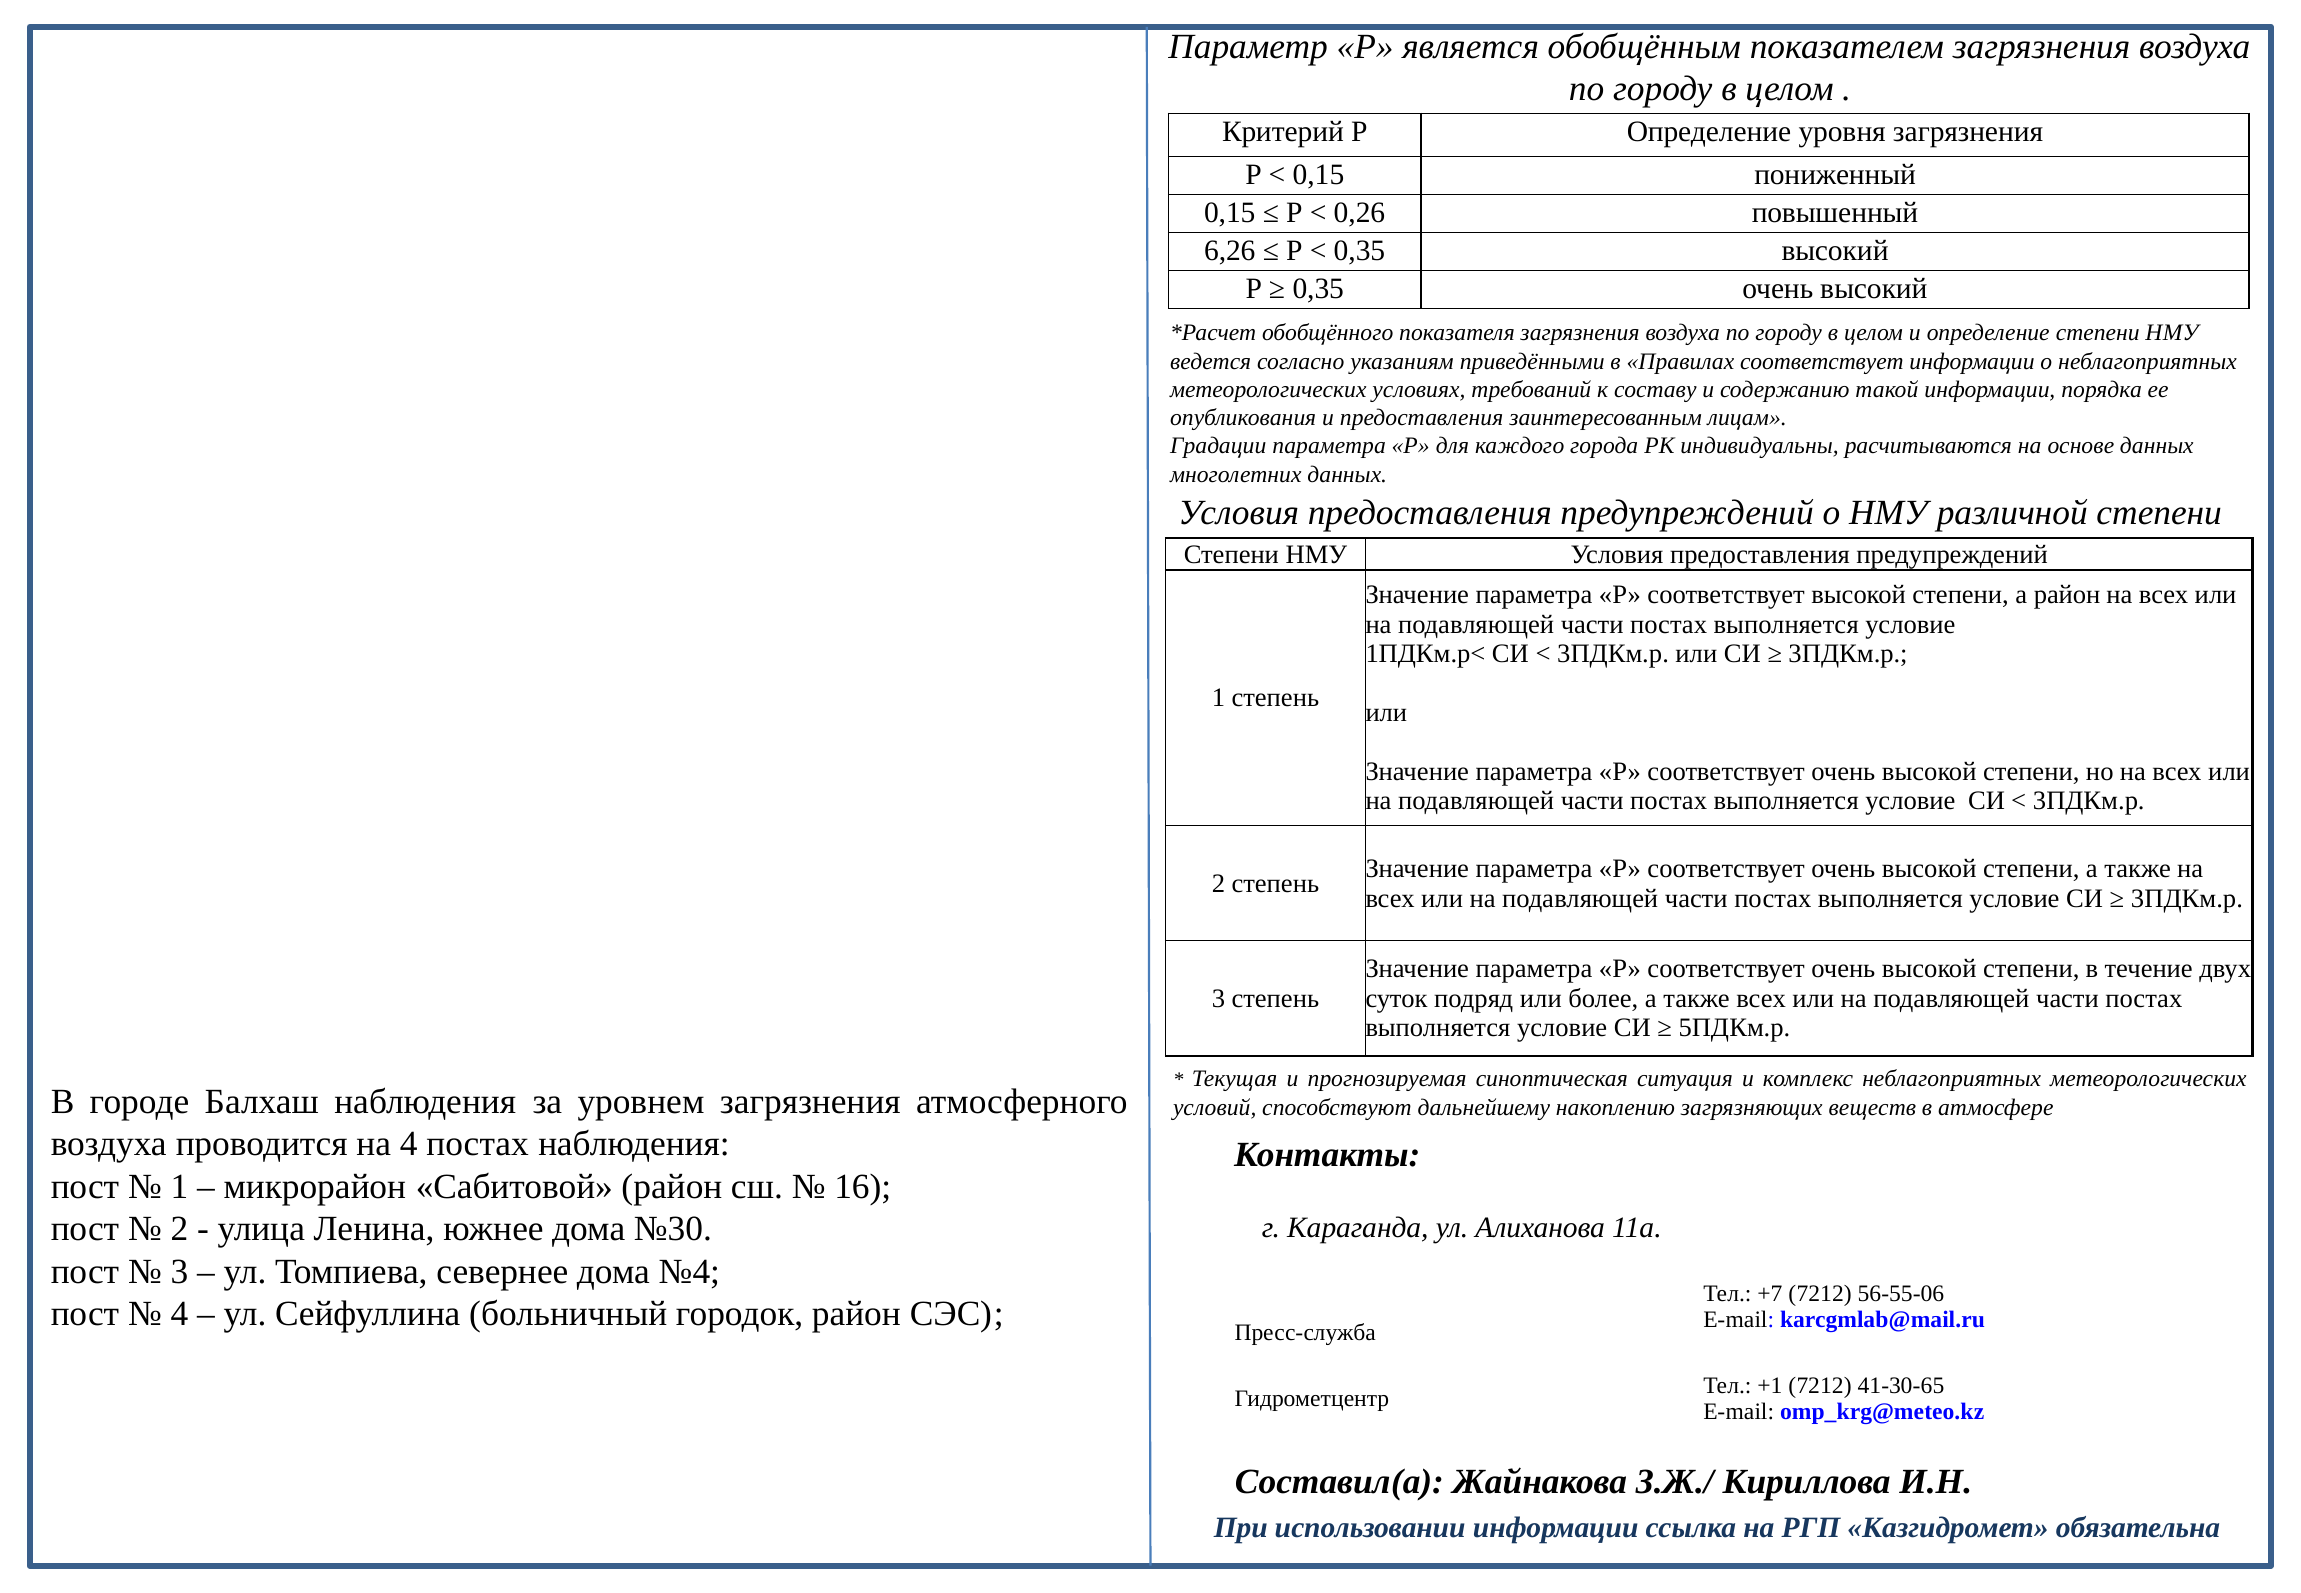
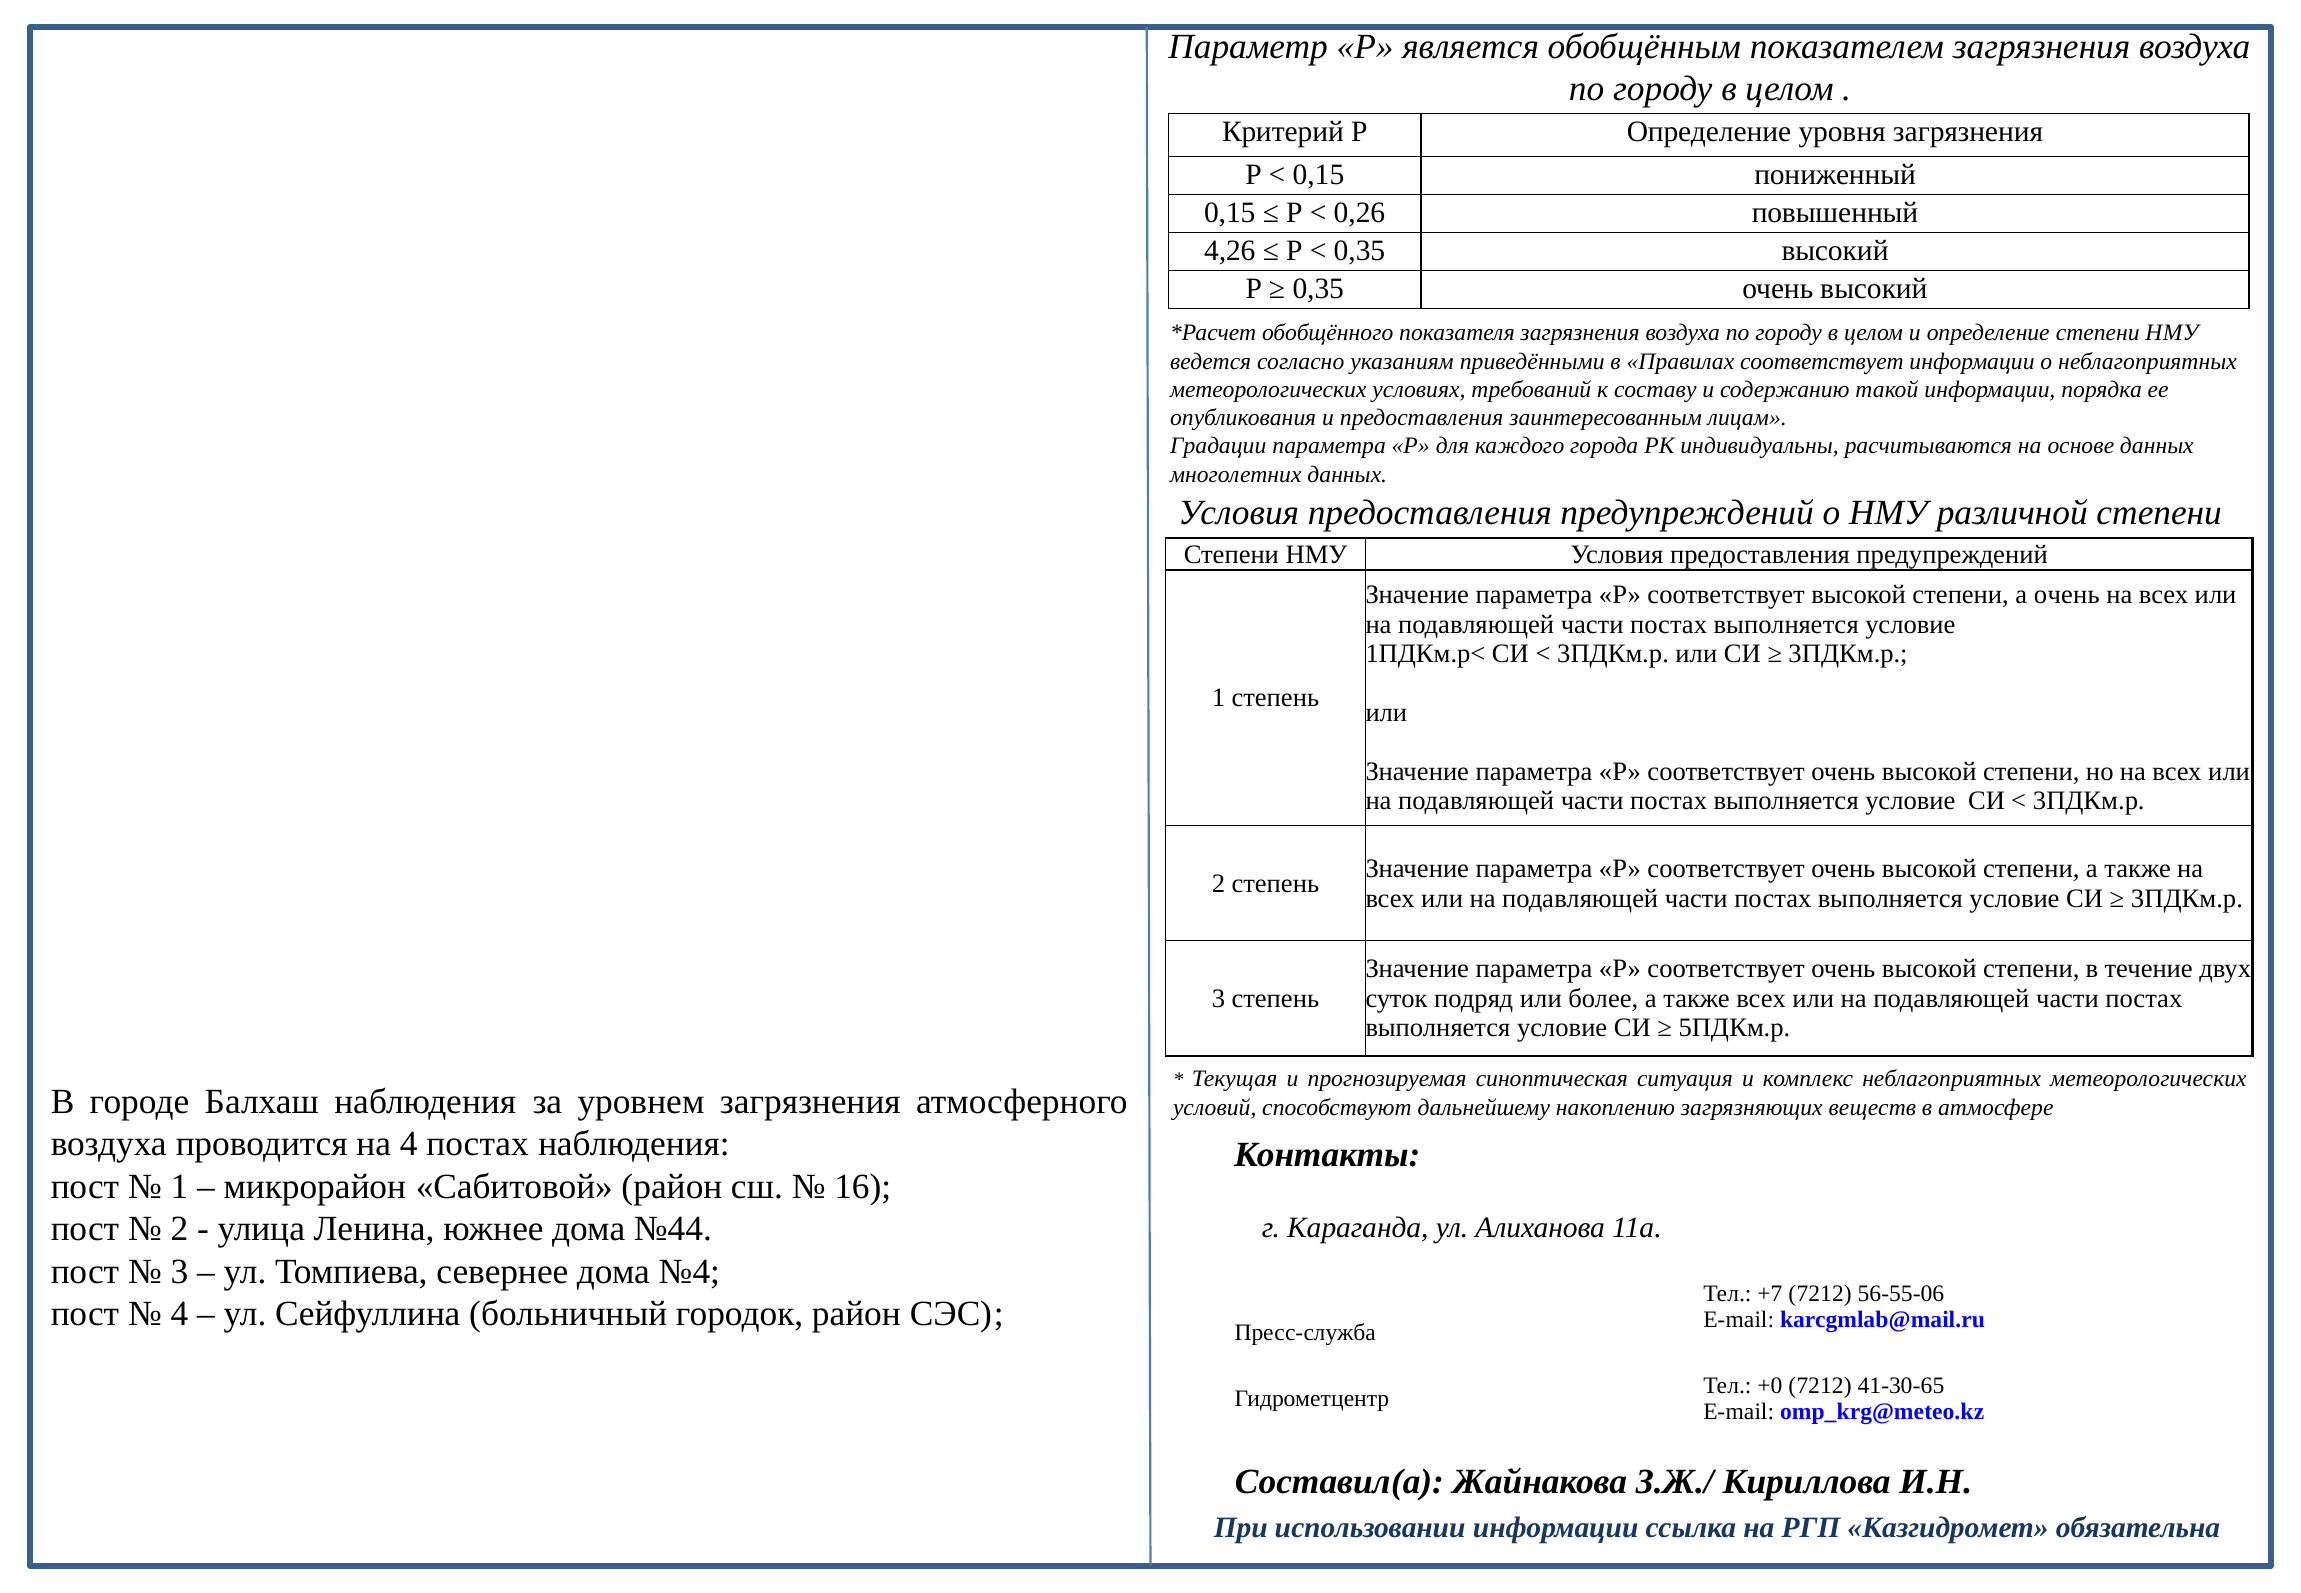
6,26: 6,26 -> 4,26 (1230, 251)
а район: район -> очень (2067, 595)
№30: №30 -> №44 (673, 1229)
+1: +1 -> +0 (1770, 1386)
